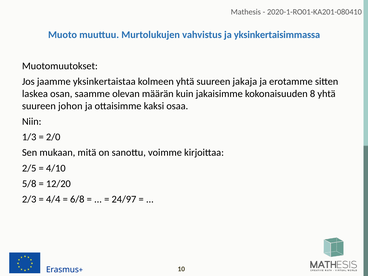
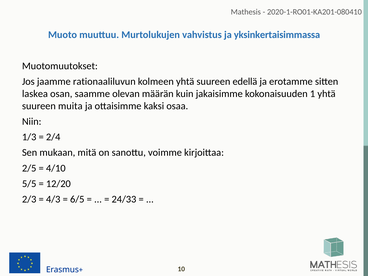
yksinkertaistaa: yksinkertaistaa -> rationaaliluvun (104, 81)
jakaja: jakaja -> edellä (245, 81)
8: 8 -> 1 (313, 94)
johon: johon -> muita (70, 106)
2/0: 2/0 -> 2/4 (53, 137)
5/8: 5/8 -> 5/5 (29, 184)
4/4: 4/4 -> 4/3 (53, 199)
6/8: 6/8 -> 6/5 (77, 199)
24/97: 24/97 -> 24/33 (124, 199)
